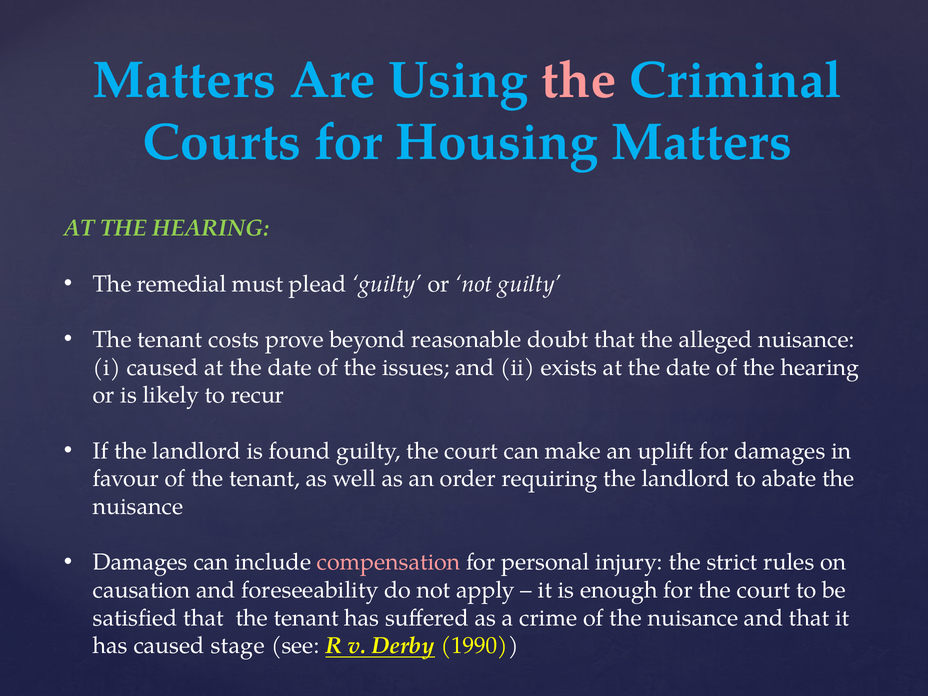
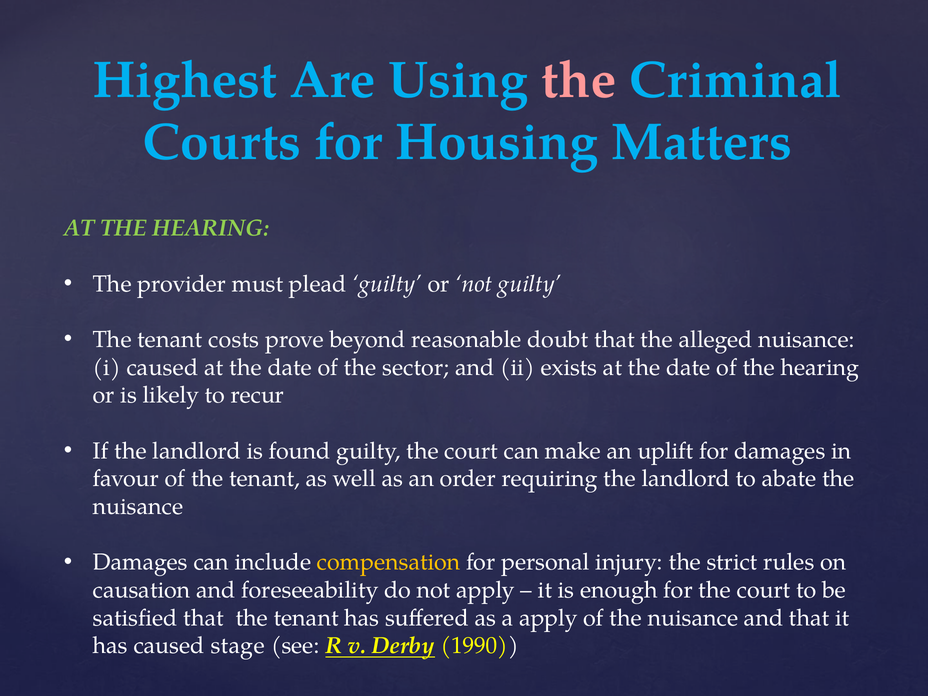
Matters: Matters -> Highest (185, 80)
remedial: remedial -> provider (182, 284)
issues: issues -> sector (416, 367)
compensation colour: pink -> yellow (389, 562)
a crime: crime -> apply (548, 618)
